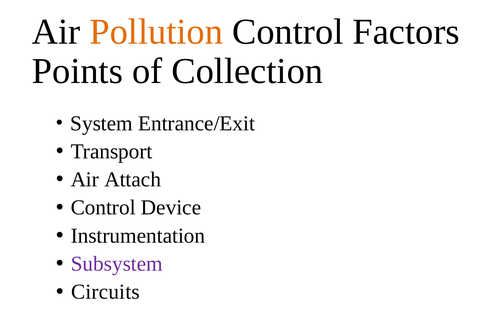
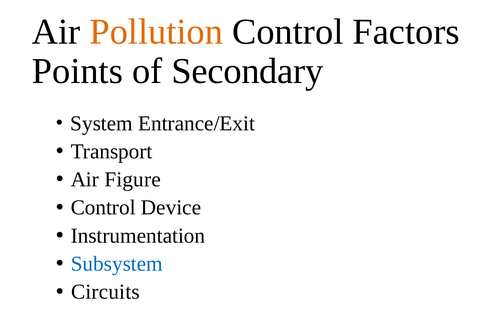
Collection: Collection -> Secondary (247, 71)
Attach: Attach -> Figure (133, 180)
Subsystem colour: purple -> blue (117, 264)
